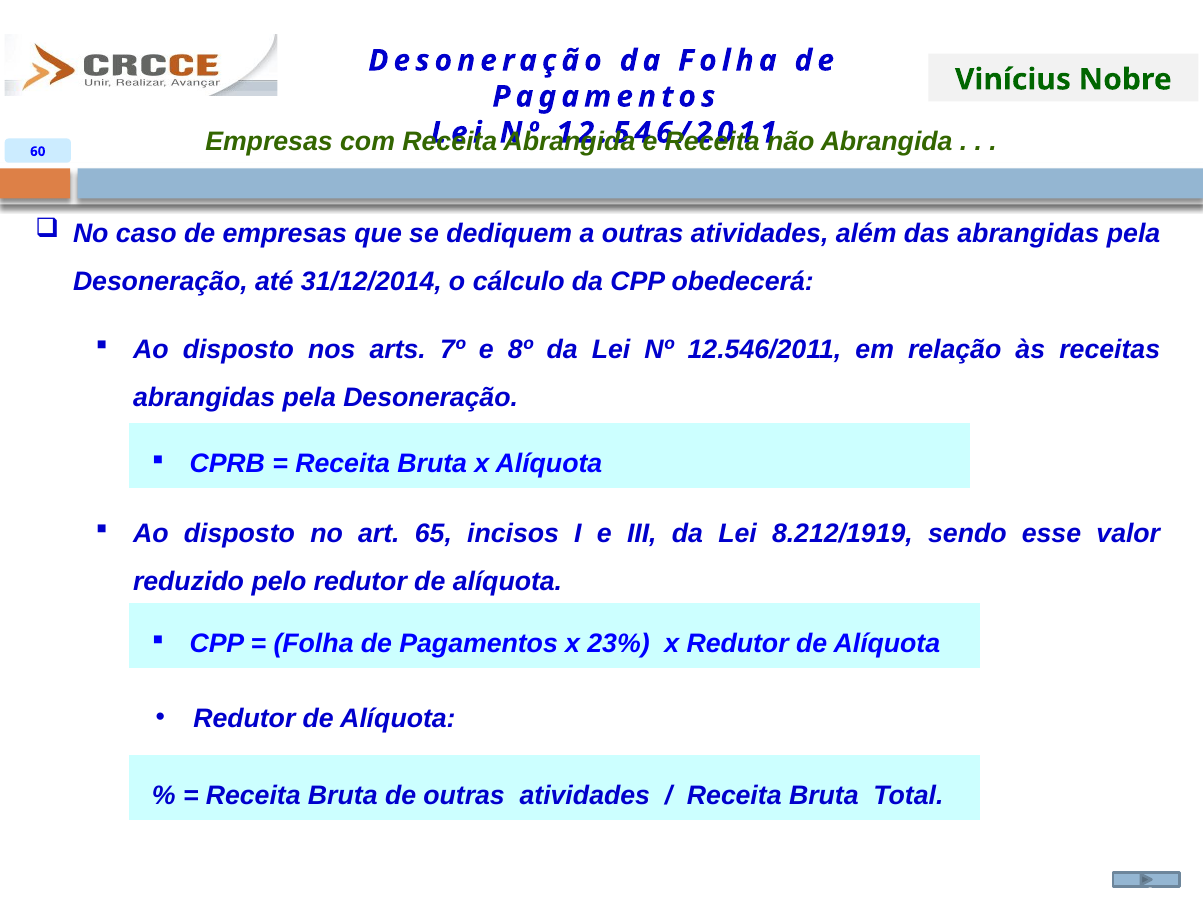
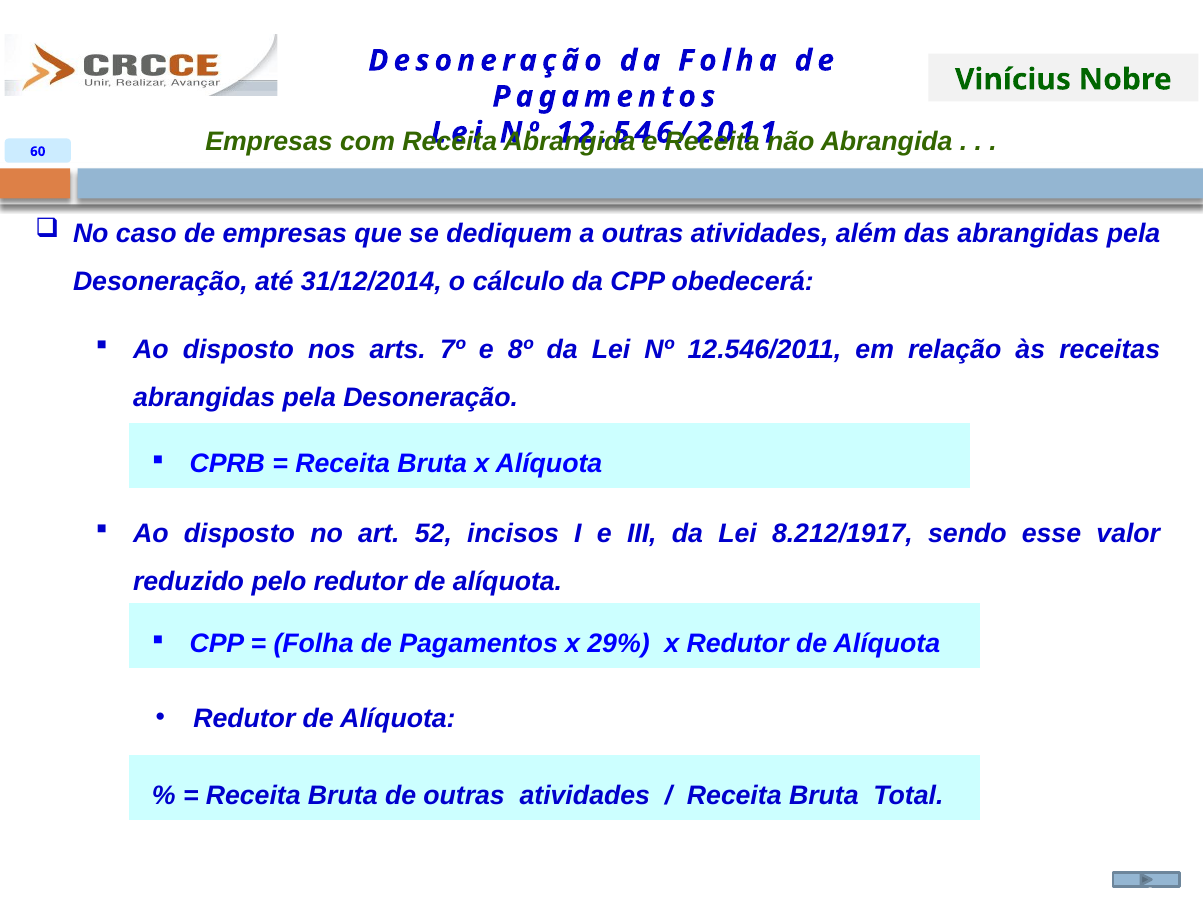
65: 65 -> 52 (433, 534)
8.212/1919: 8.212/1919 -> 8.212/1917 (842, 534)
23%: 23% -> 29% (618, 644)
